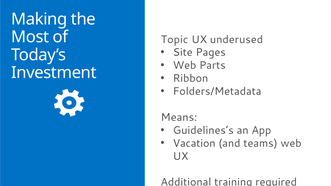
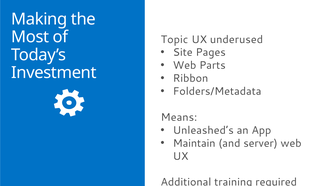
Guidelines’s: Guidelines’s -> Unleashed’s (203, 130)
Vacation: Vacation -> Maintain (194, 143)
teams: teams -> server (261, 143)
